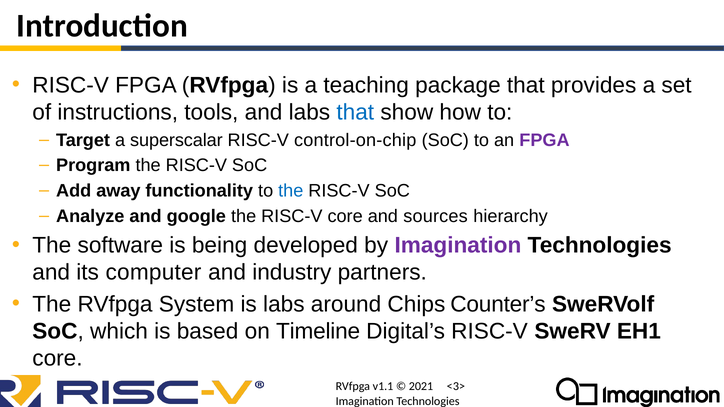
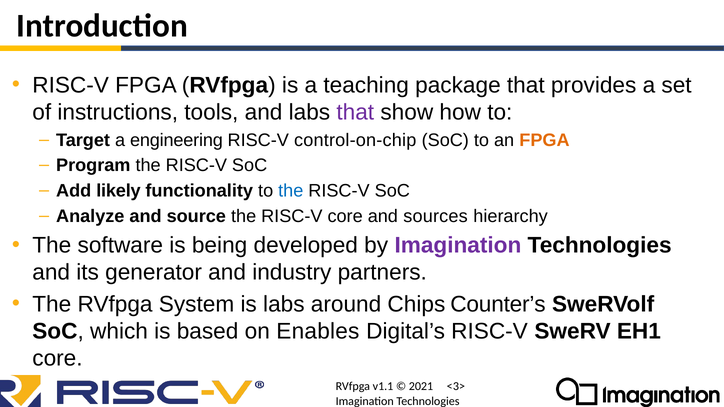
that colour: blue -> purple (355, 112)
superscalar: superscalar -> engineering (176, 140)
FPGA colour: purple -> orange (544, 140)
away: away -> likely (118, 191)
google: google -> source (196, 216)
computer: computer -> generator (154, 273)
Timeline: Timeline -> Enables (318, 331)
